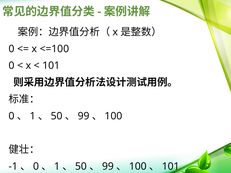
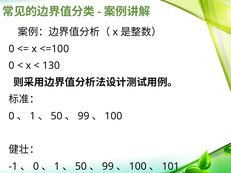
101: 101 -> 130 (51, 66)
